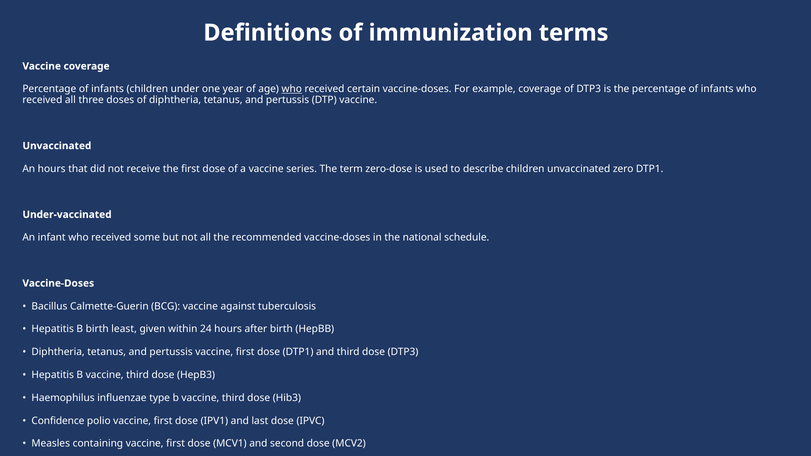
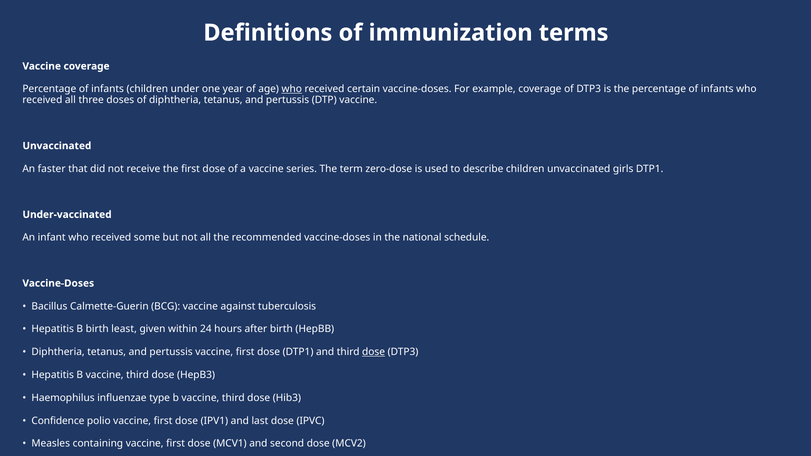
An hours: hours -> faster (52, 169)
zero: zero -> girls (623, 169)
dose underline: none -> present (374, 352)
